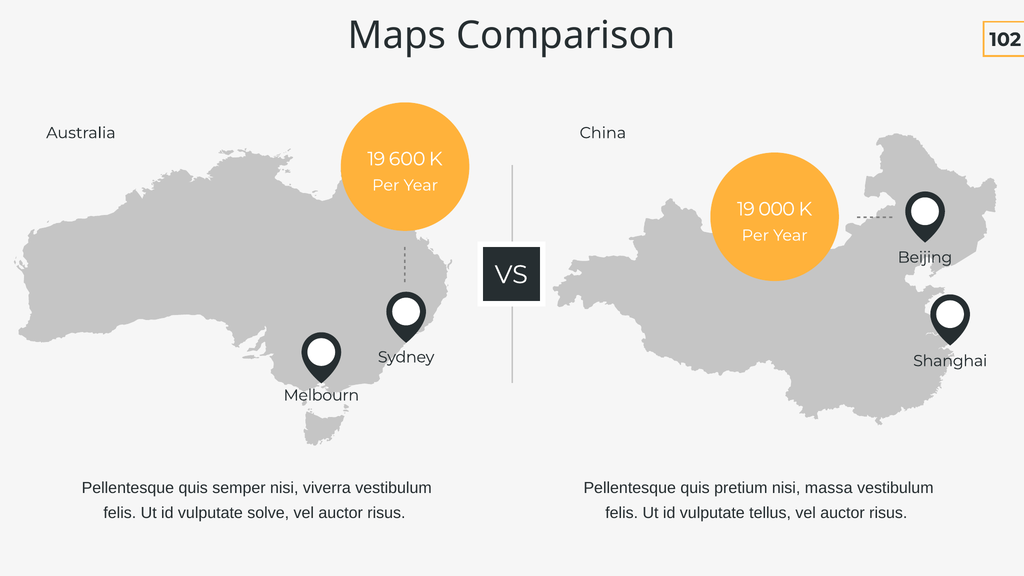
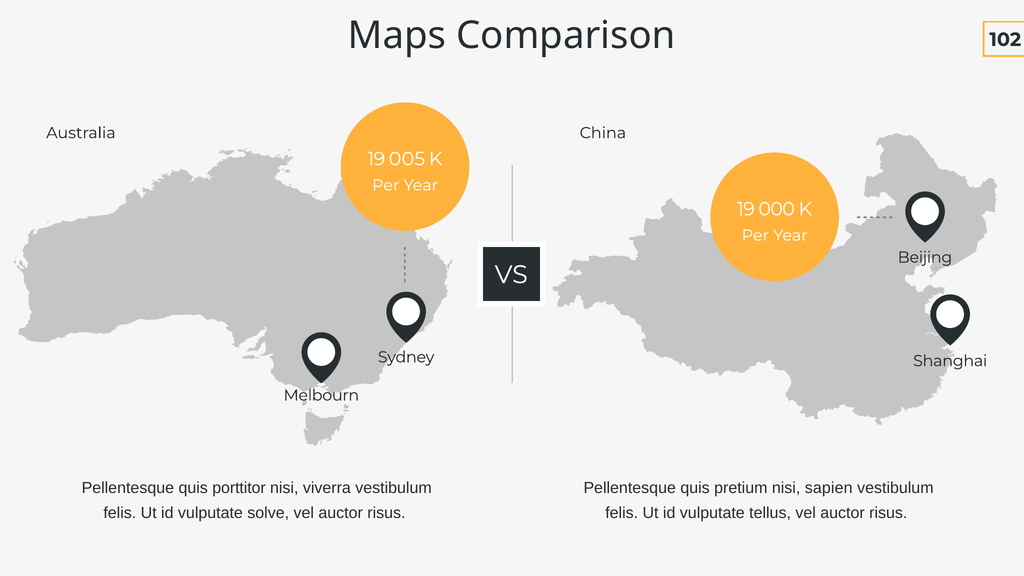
600: 600 -> 005 (407, 159)
semper: semper -> porttitor (239, 488)
massa: massa -> sapien (829, 488)
